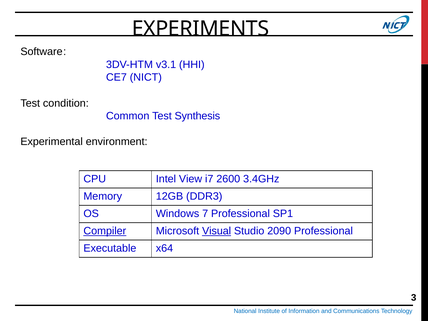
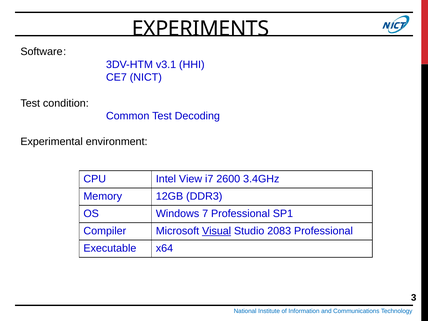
Synthesis: Synthesis -> Decoding (197, 116)
Compiler underline: present -> none (105, 231)
2090: 2090 -> 2083 (279, 231)
